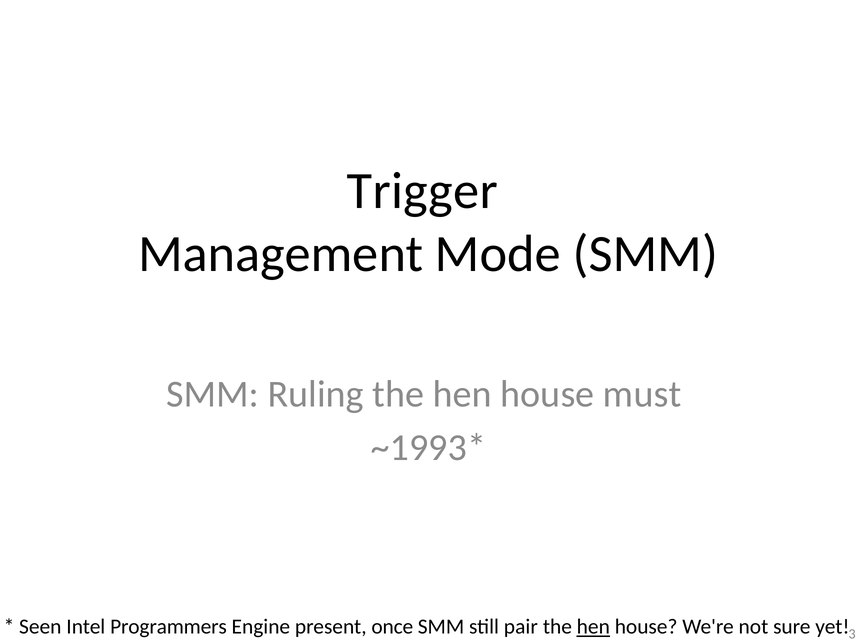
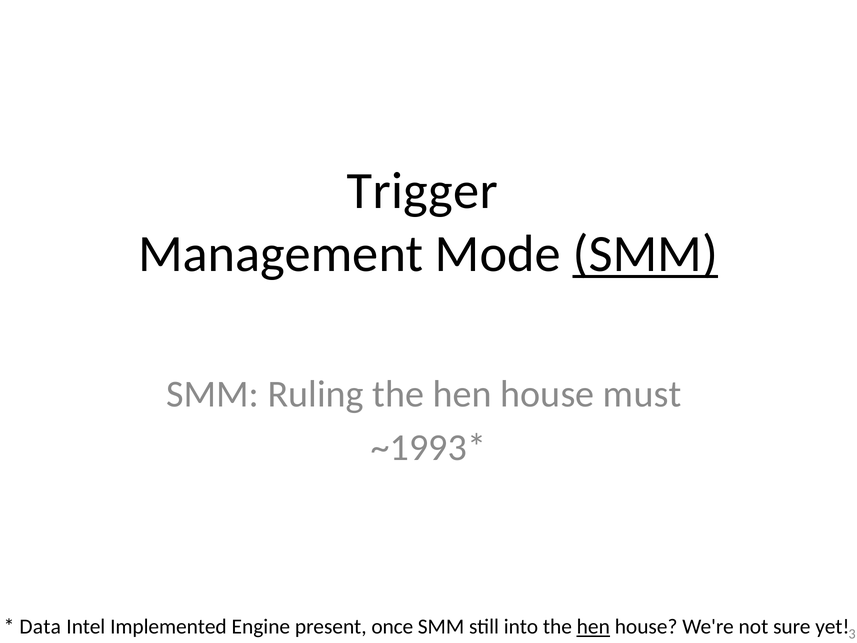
SMM underline: none -> present (645, 254)
Seen: Seen -> Data (40, 627)
Programmers: Programmers -> Implemented (168, 627)
pair: pair -> into (521, 627)
